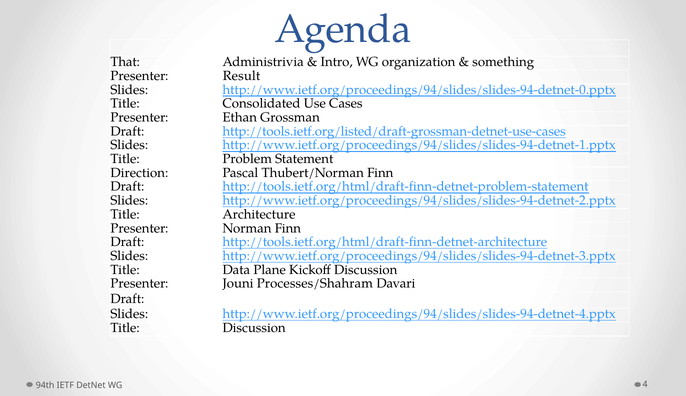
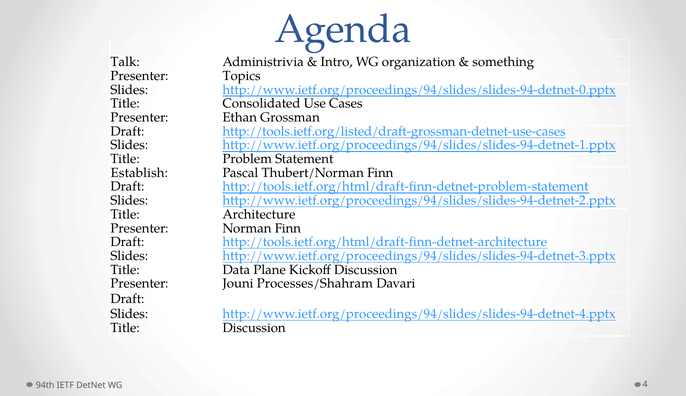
That: That -> Talk (125, 62)
Result: Result -> Topics (242, 76)
Direction: Direction -> Establish (139, 173)
